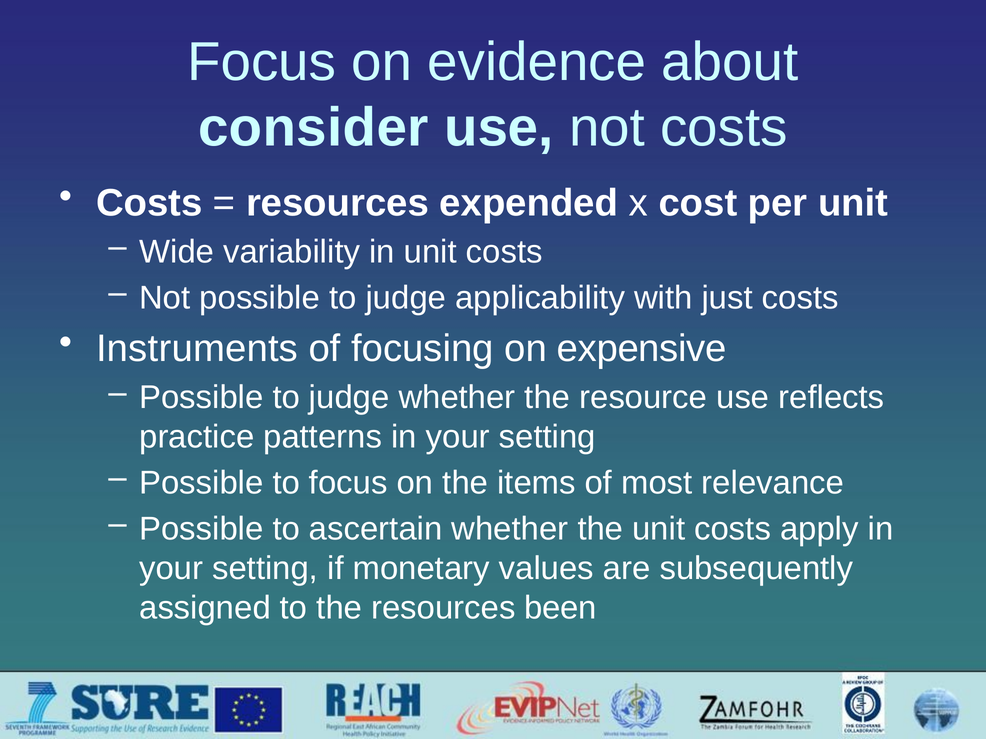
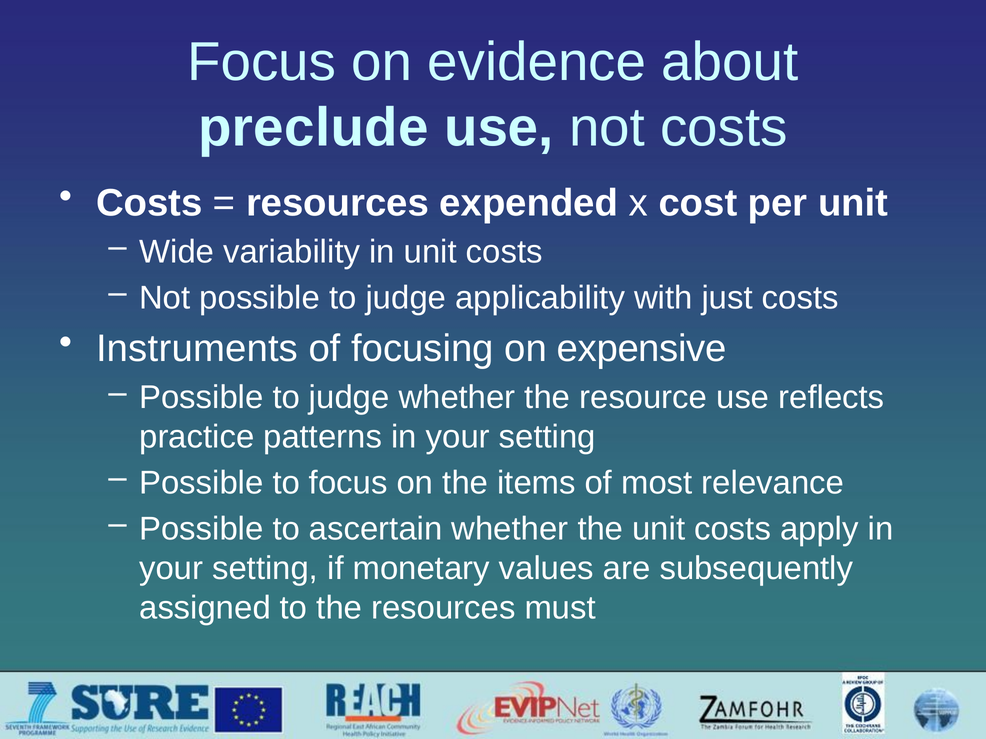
consider: consider -> preclude (313, 128)
been: been -> must (560, 608)
